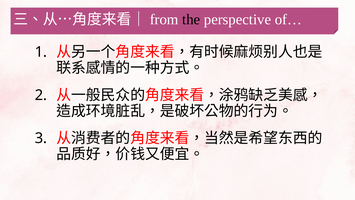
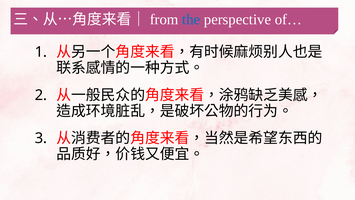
the colour: black -> blue (191, 20)
